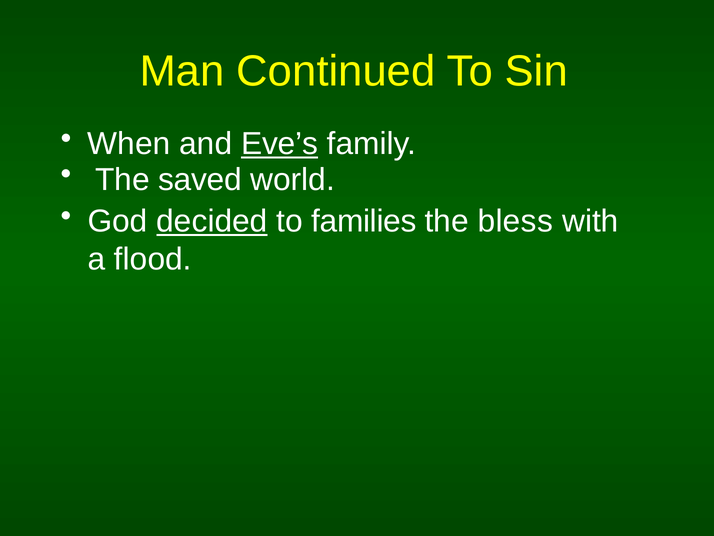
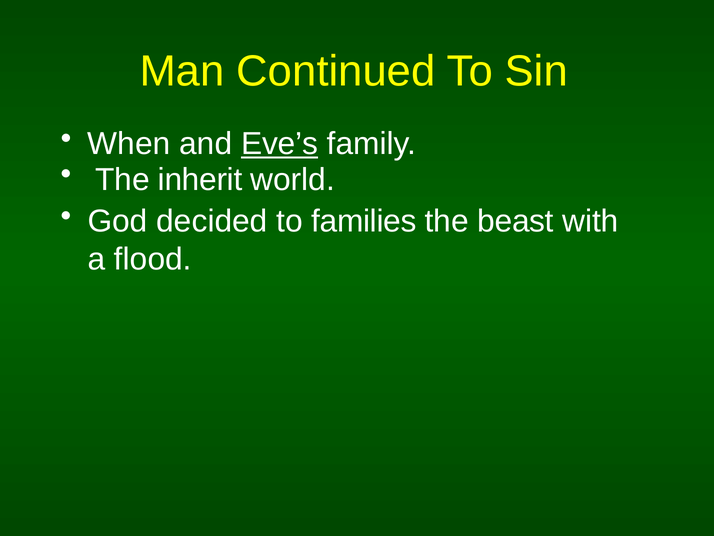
saved: saved -> inherit (200, 179)
decided underline: present -> none (212, 221)
bless: bless -> beast (516, 221)
